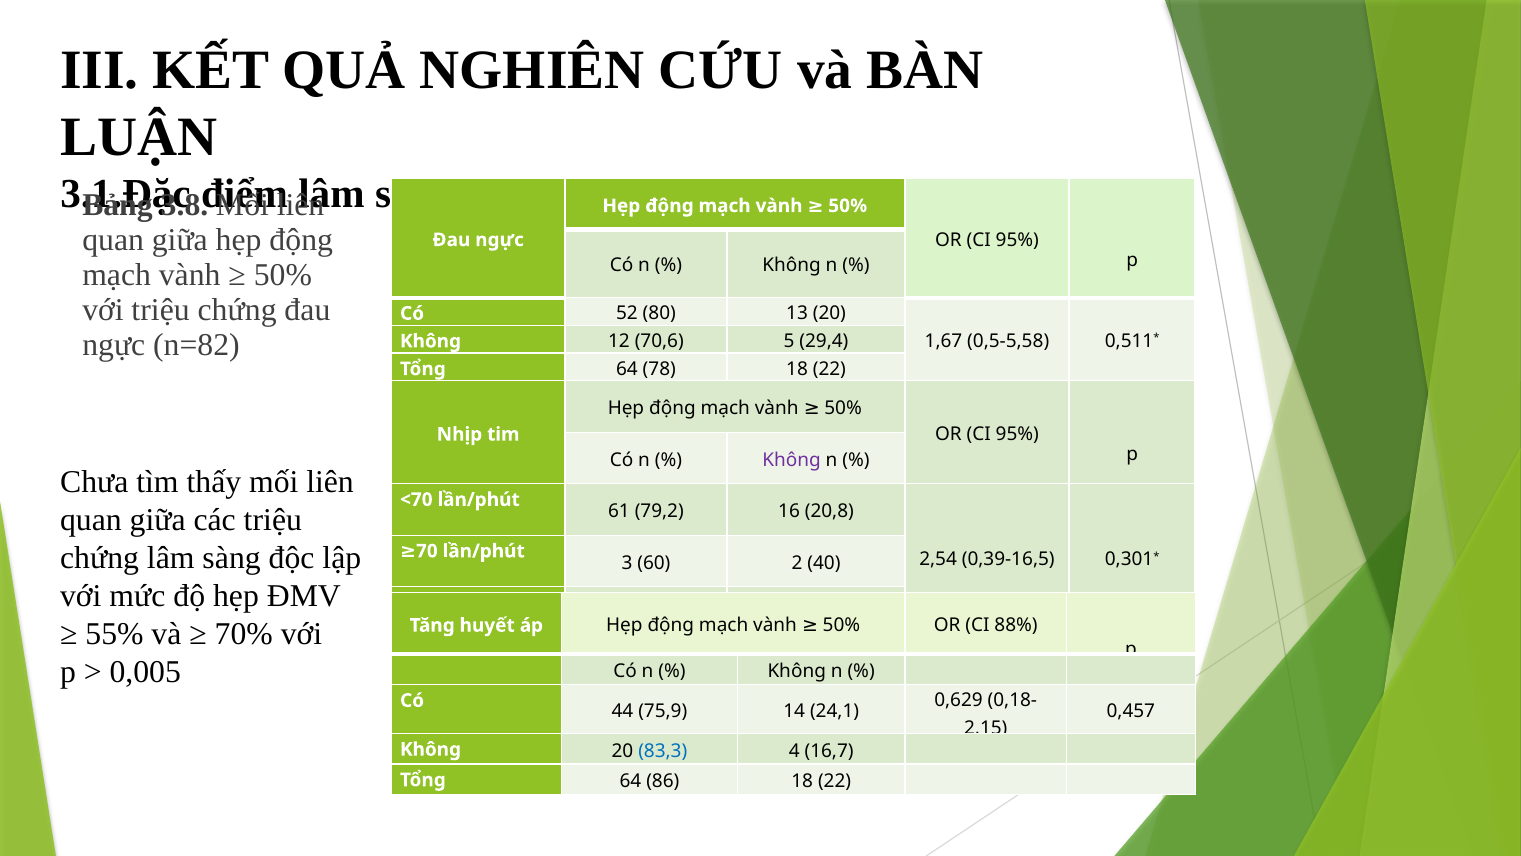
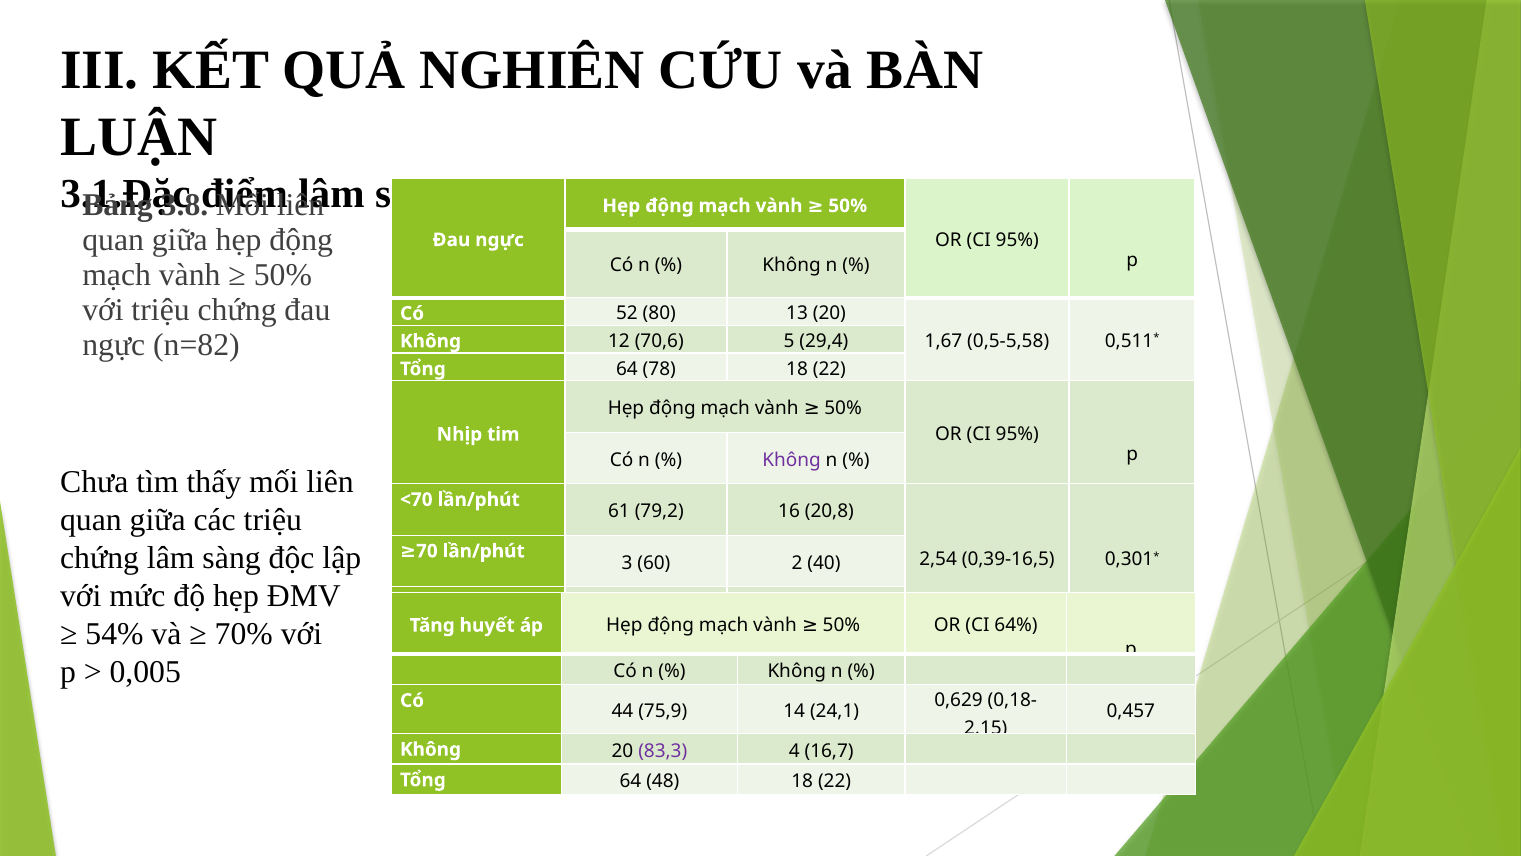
88%: 88% -> 64% (1016, 625)
55%: 55% -> 54% (115, 634)
83,3 colour: blue -> purple (663, 750)
86: 86 -> 48 (663, 781)
